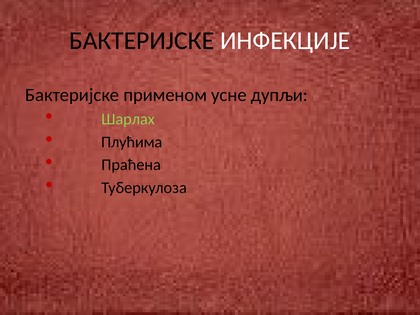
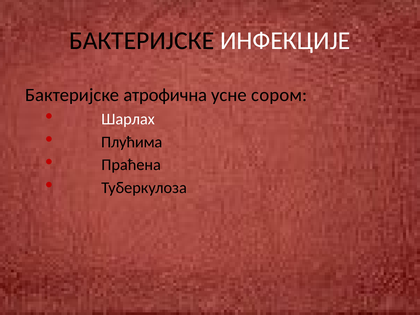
применом: применом -> атрофична (165, 95)
дупљи: дупљи -> сором (279, 95)
Шарлах colour: light green -> white (128, 119)
